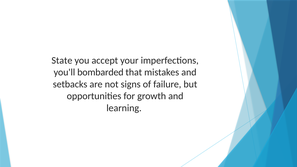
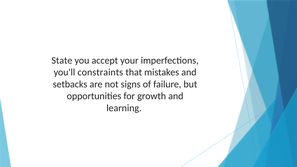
bombarded: bombarded -> constraints (100, 72)
